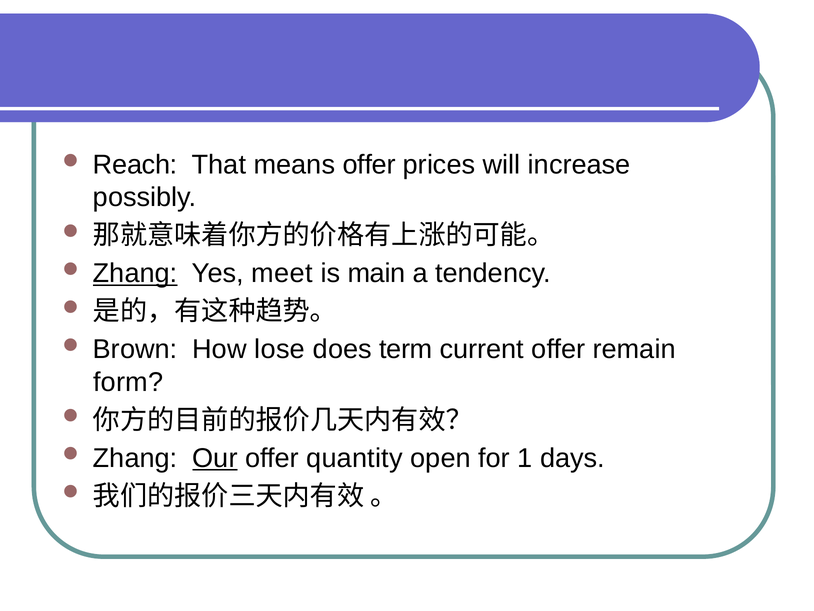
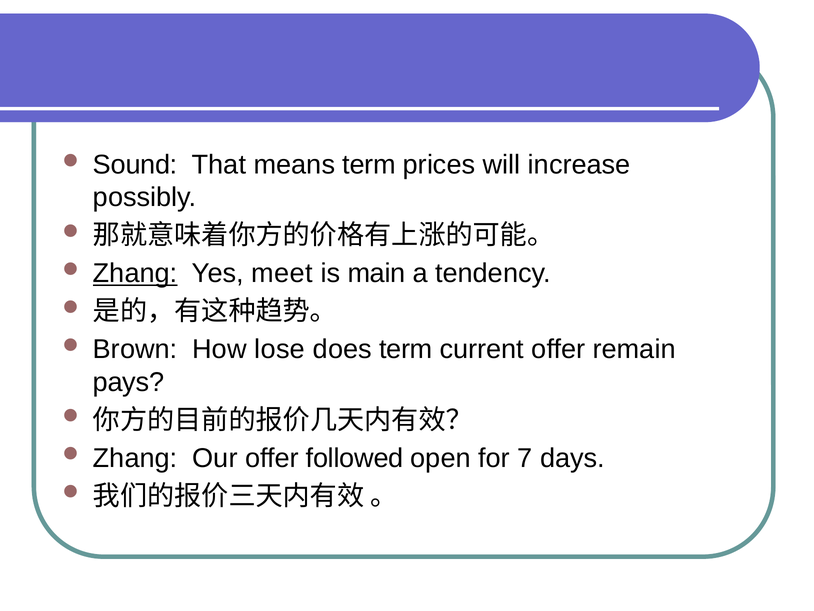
Reach: Reach -> Sound (135, 165)
means offer: offer -> term (369, 165)
form: form -> pays (128, 382)
Our underline: present -> none (215, 458)
quantity: quantity -> followed (355, 458)
1: 1 -> 7 (525, 458)
